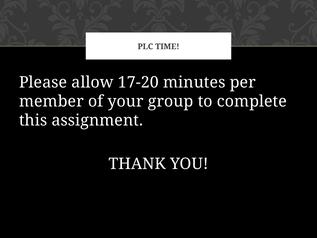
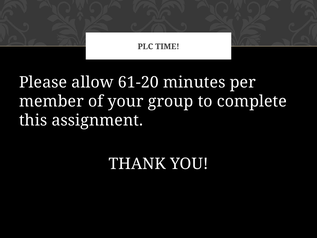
17-20: 17-20 -> 61-20 (138, 82)
